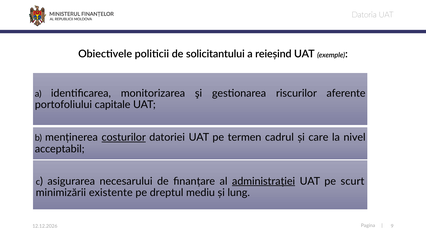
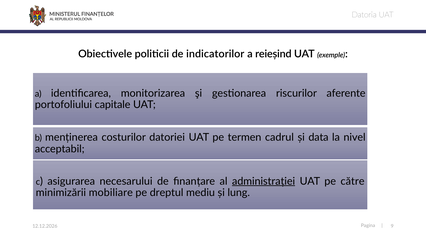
solicitantului: solicitantului -> indicatorilor (215, 54)
costurilor underline: present -> none (124, 138)
care: care -> data (318, 138)
scurt: scurt -> către (353, 182)
existente: existente -> mobiliare (111, 193)
